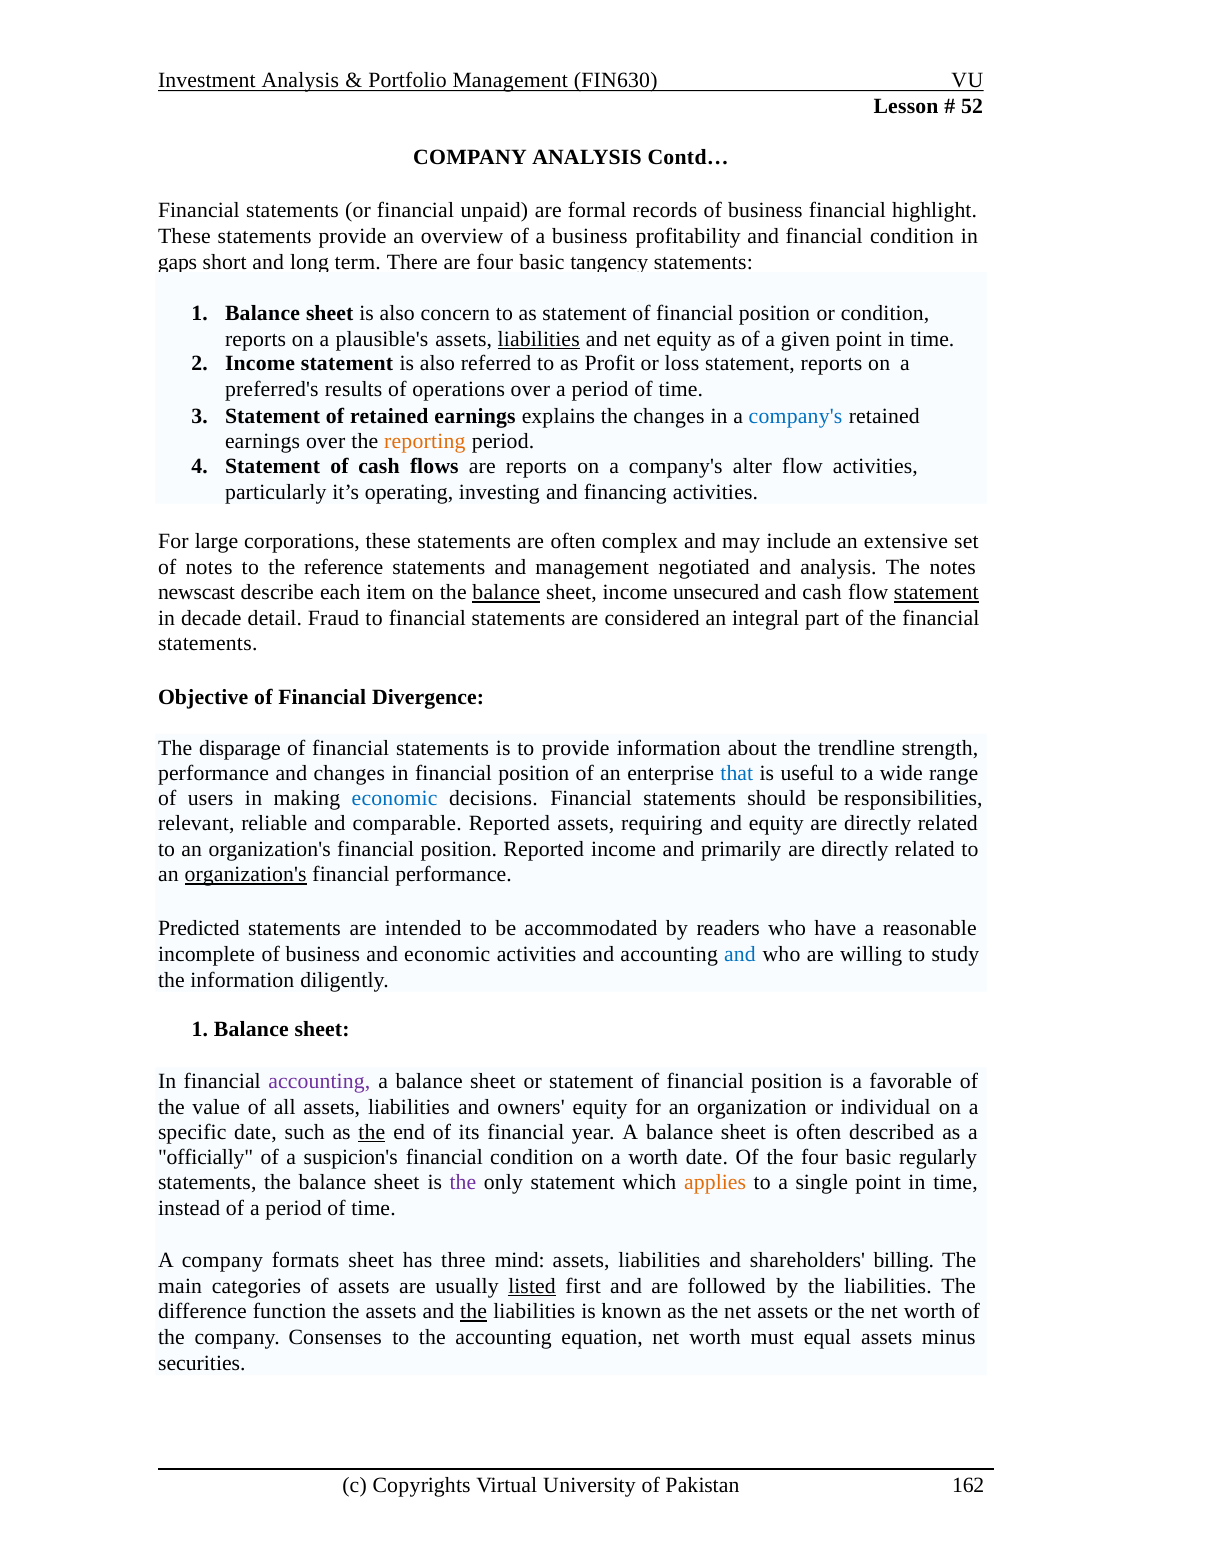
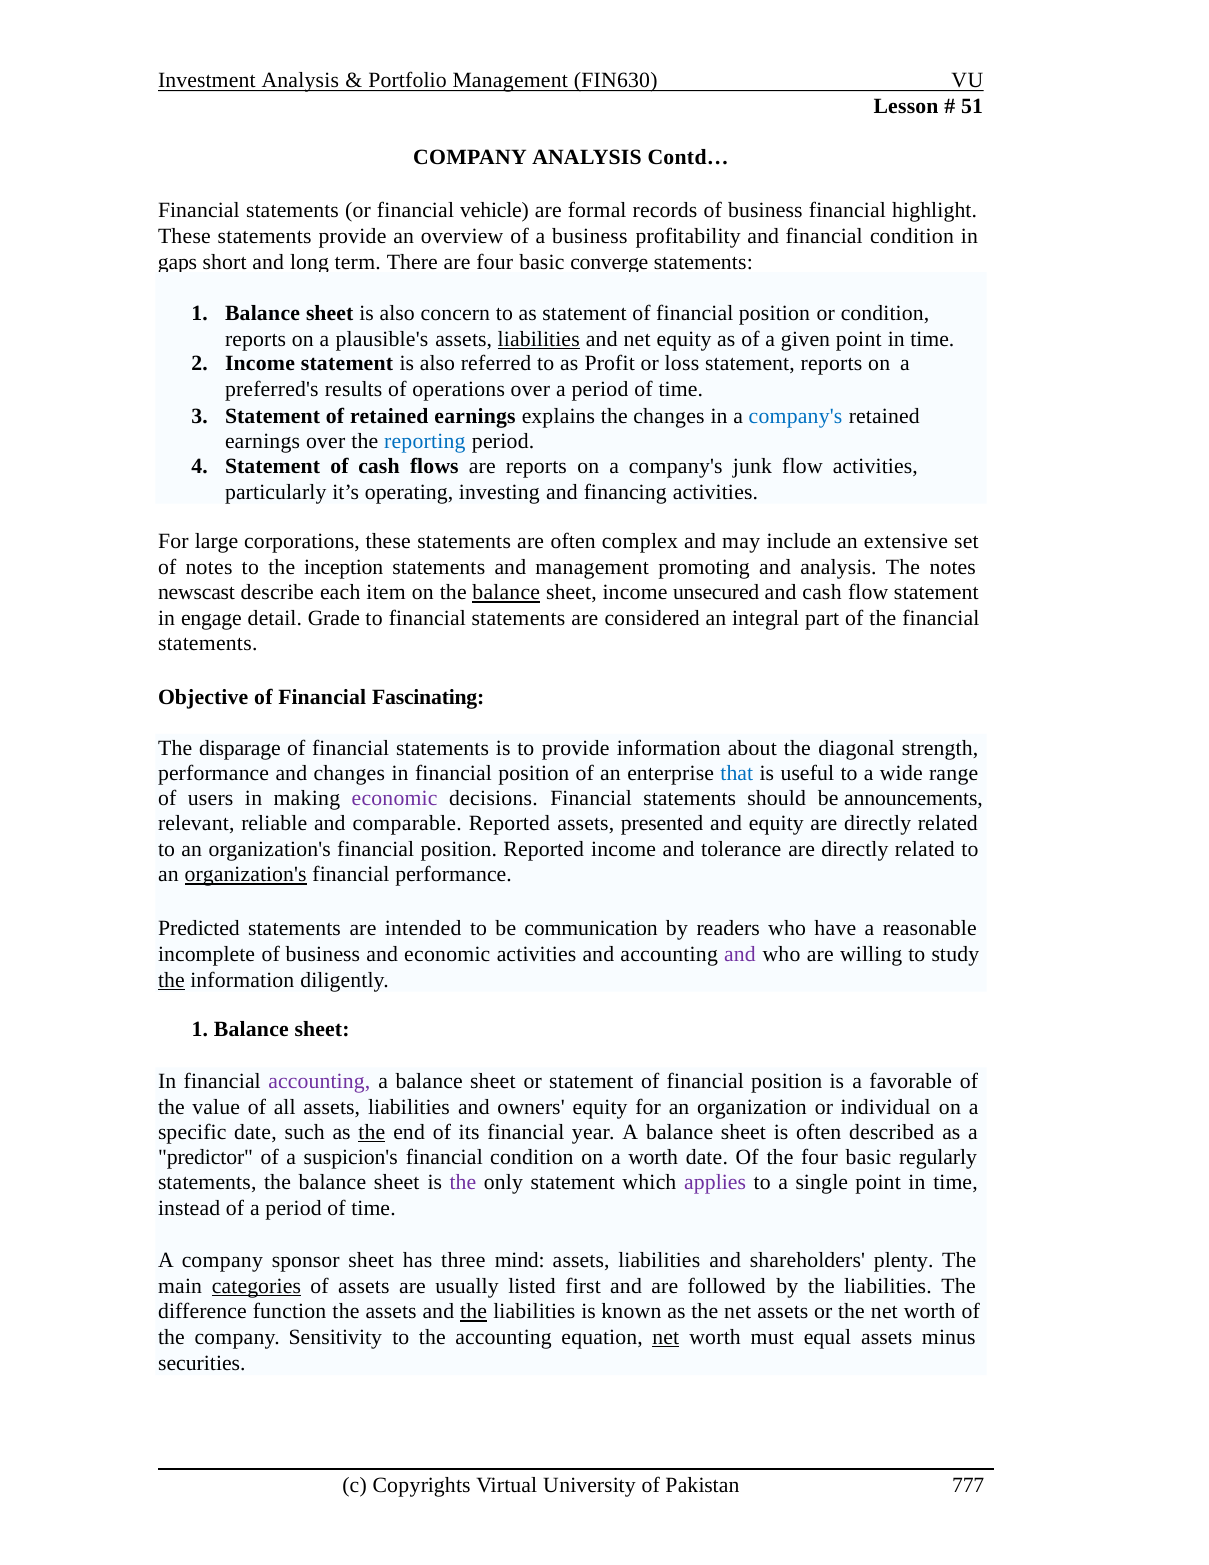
52: 52 -> 51 (972, 106)
unpaid: unpaid -> vehicle (495, 210)
tangency: tangency -> converge (609, 262)
reporting colour: orange -> blue (425, 441)
alter: alter -> junk (752, 466)
reference: reference -> inception (344, 567)
negotiated: negotiated -> promoting (704, 567)
statement underline: present -> none (936, 592)
decade: decade -> engage (211, 618)
Fraud: Fraud -> Grade (334, 618)
Divergence: Divergence -> Fascinating (428, 697)
trendline: trendline -> diagonal (857, 748)
economic colour: blue -> purple (395, 798)
responsibilities: responsibilities -> announcements (913, 798)
requiring: requiring -> presented (662, 823)
primarily: primarily -> tolerance (741, 849)
accommodated: accommodated -> communication (591, 928)
and colour: blue -> purple (740, 954)
the underline: none -> present (171, 980)
officially: officially -> predictor (206, 1157)
applies colour: orange -> purple (715, 1182)
formats: formats -> sponsor (306, 1260)
billing: billing -> plenty (904, 1260)
categories underline: none -> present (256, 1286)
listed underline: present -> none (532, 1286)
Consenses: Consenses -> Sensitivity (335, 1337)
net underline: none -> present (666, 1337)
162: 162 -> 777 (968, 1485)
